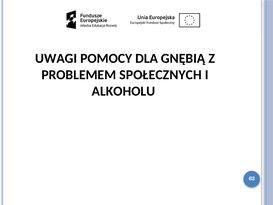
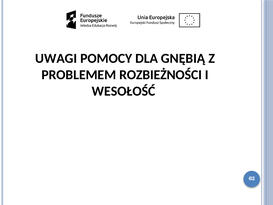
SPOŁECZNYCH: SPOŁECZNYCH -> ROZBIEŻNOŚCI (161, 75)
ALKOHOLU: ALKOHOLU -> WESOŁOŚĆ (124, 91)
